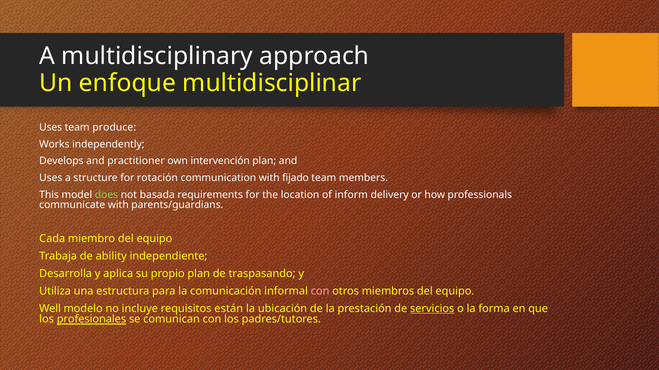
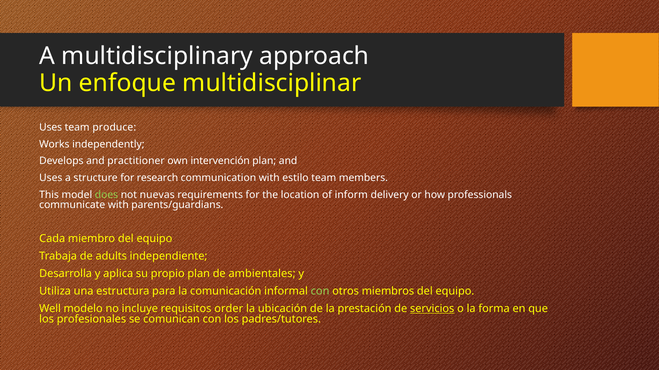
rotación: rotación -> research (158, 178)
fijado: fijado -> estilo (295, 178)
basada: basada -> nuevas (157, 195)
ability: ability -> adults (111, 257)
traspasando: traspasando -> ambientales (262, 274)
con colour: pink -> light green (320, 292)
están: están -> order (229, 309)
profesionales underline: present -> none (91, 320)
